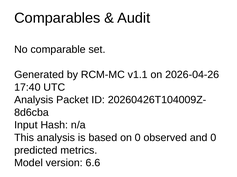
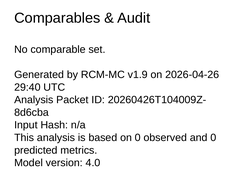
v1.1: v1.1 -> v1.9 (138, 75)
17:40: 17:40 -> 29:40 (27, 88)
6.6: 6.6 -> 4.0 (93, 163)
